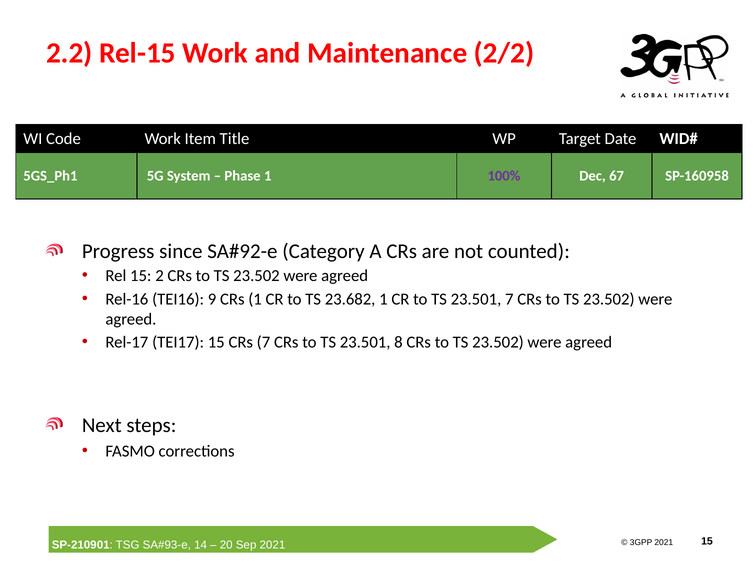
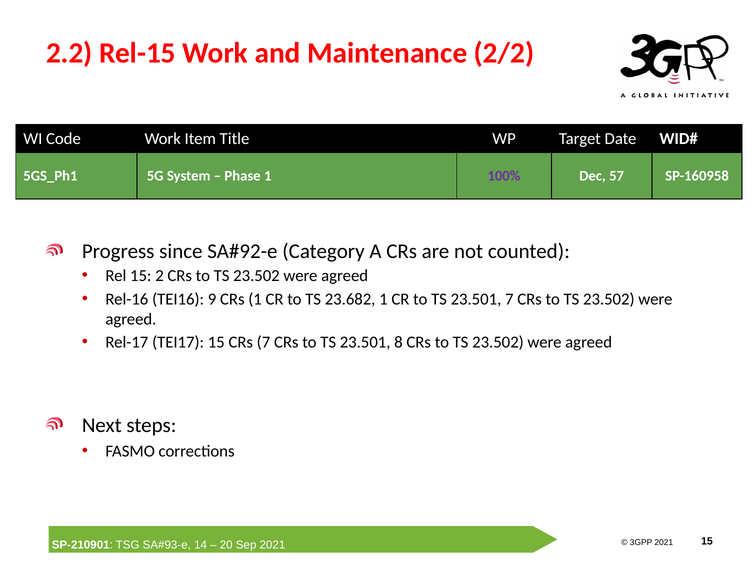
67: 67 -> 57 (617, 176)
